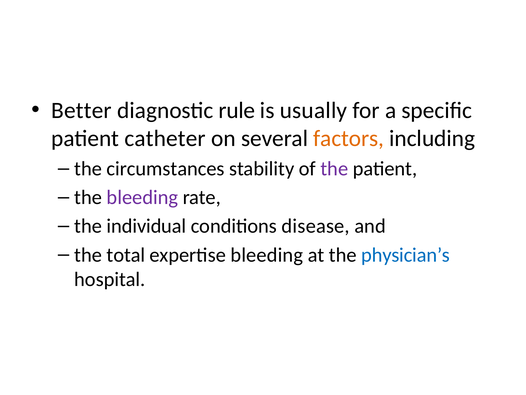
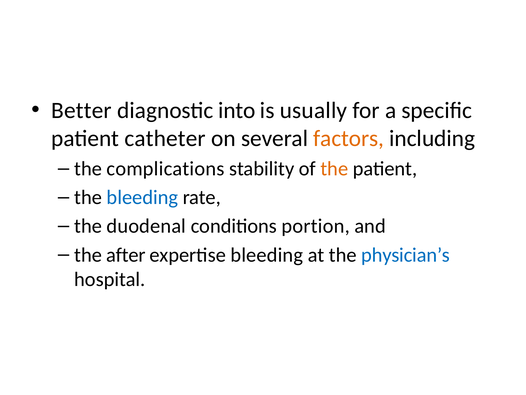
rule: rule -> into (237, 110)
circumstances: circumstances -> complications (166, 169)
the colour: purple -> orange (334, 169)
bleeding colour: purple -> blue (142, 197)
individual: individual -> duodenal (146, 226)
disease: disease -> portion (316, 226)
total: total -> after (126, 255)
